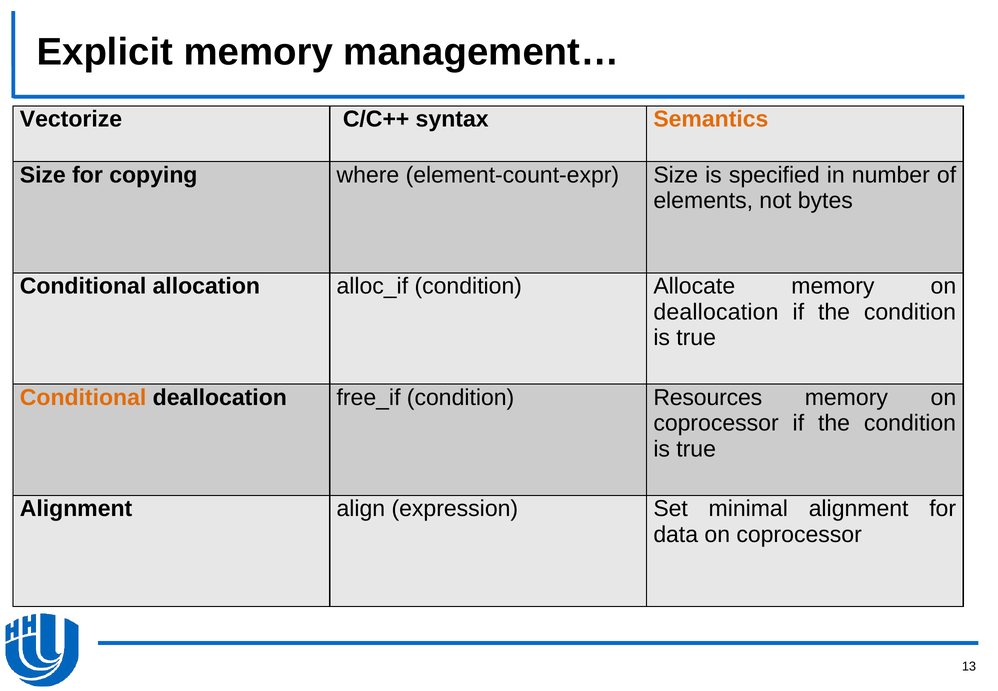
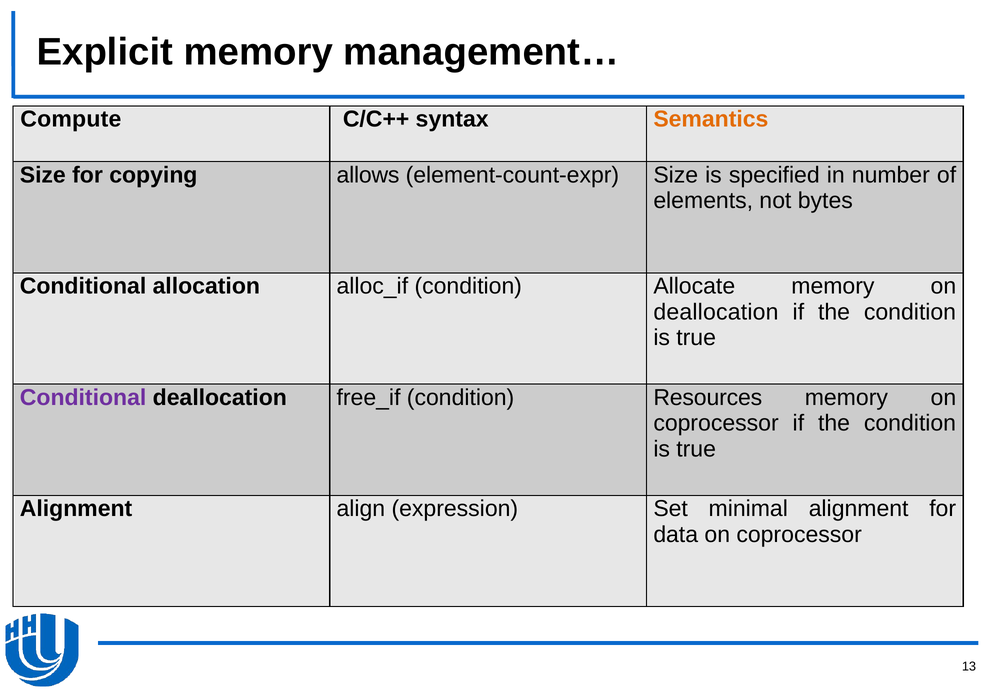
Vectorize: Vectorize -> Compute (71, 119)
where: where -> allows (368, 175)
Conditional colour: orange -> purple (83, 397)
